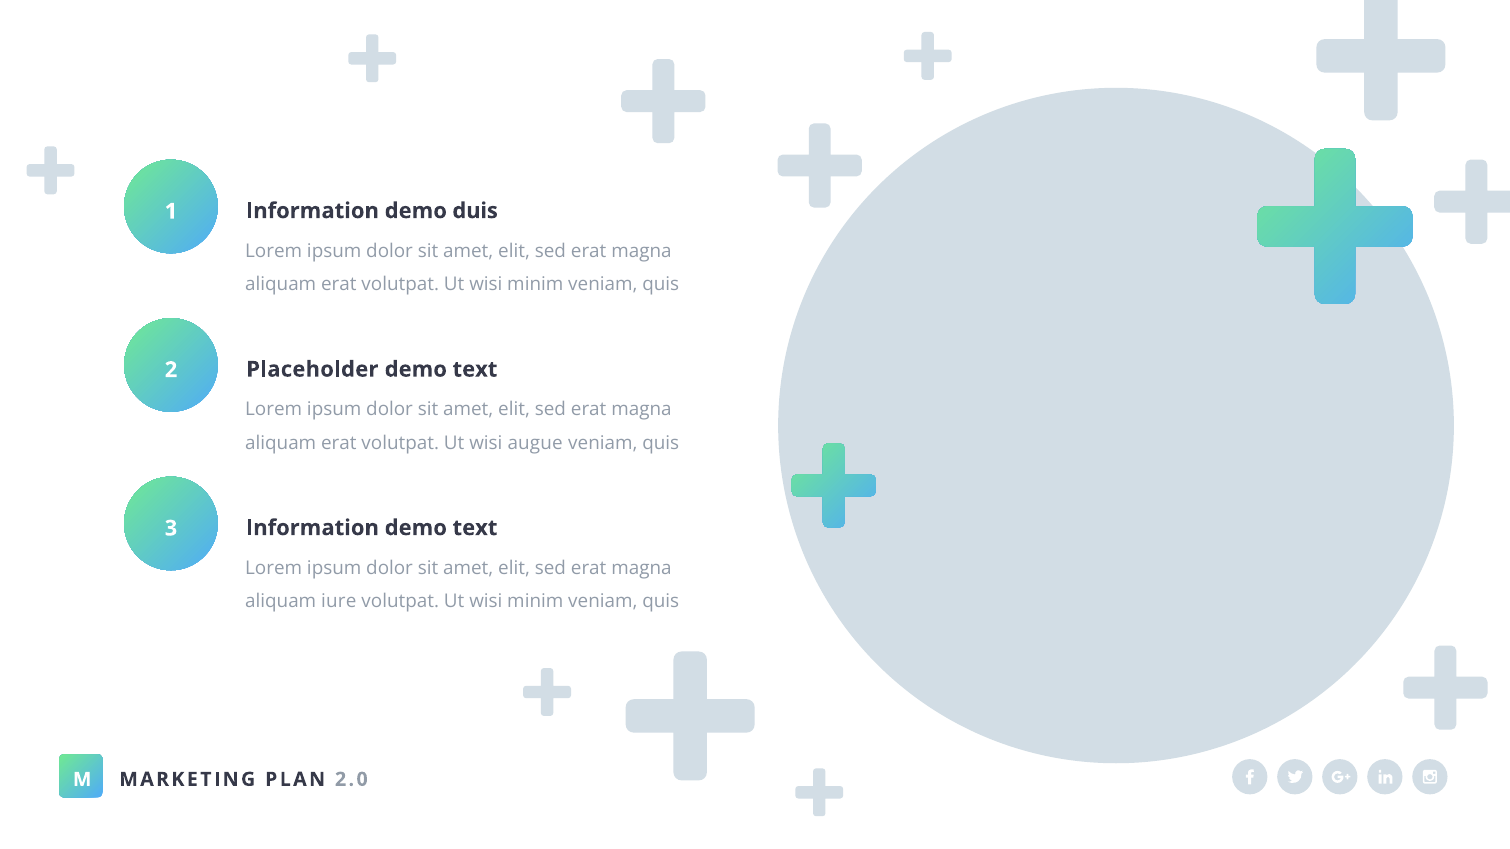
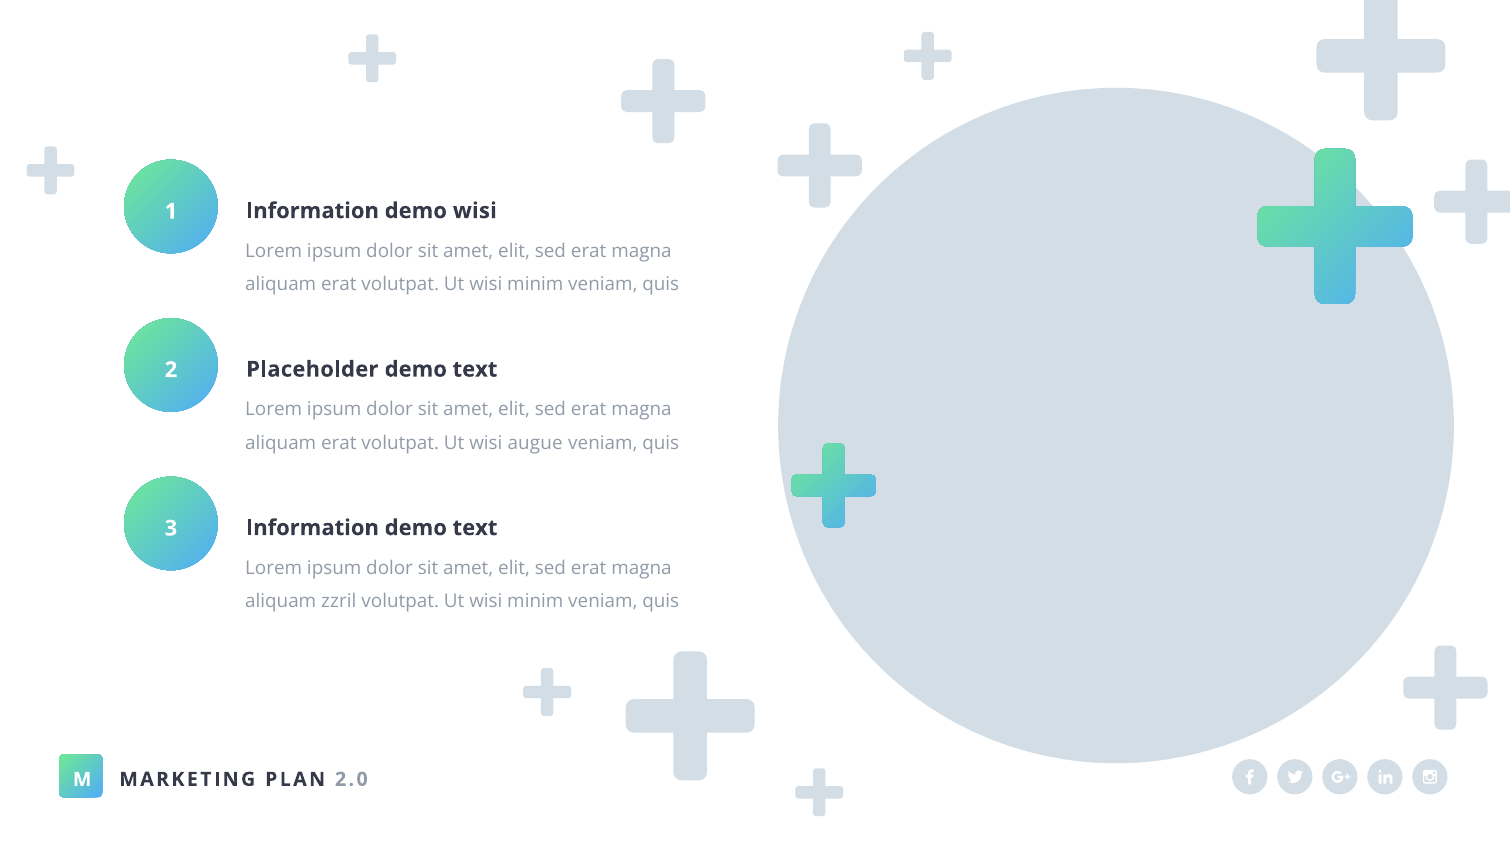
demo duis: duis -> wisi (475, 211)
iure: iure -> zzril (339, 602)
